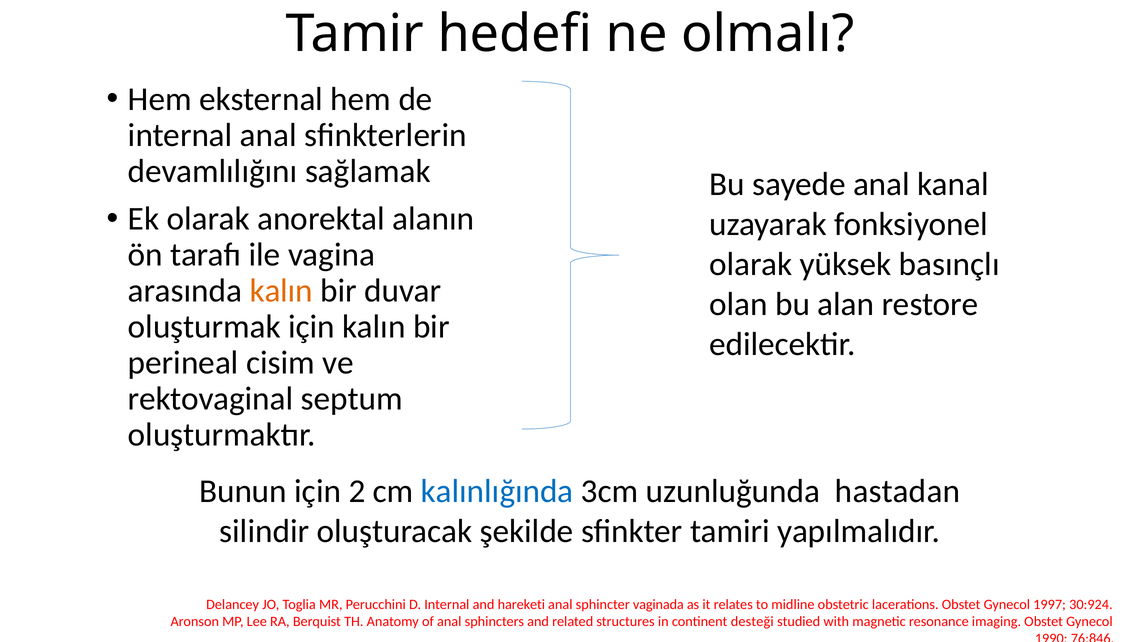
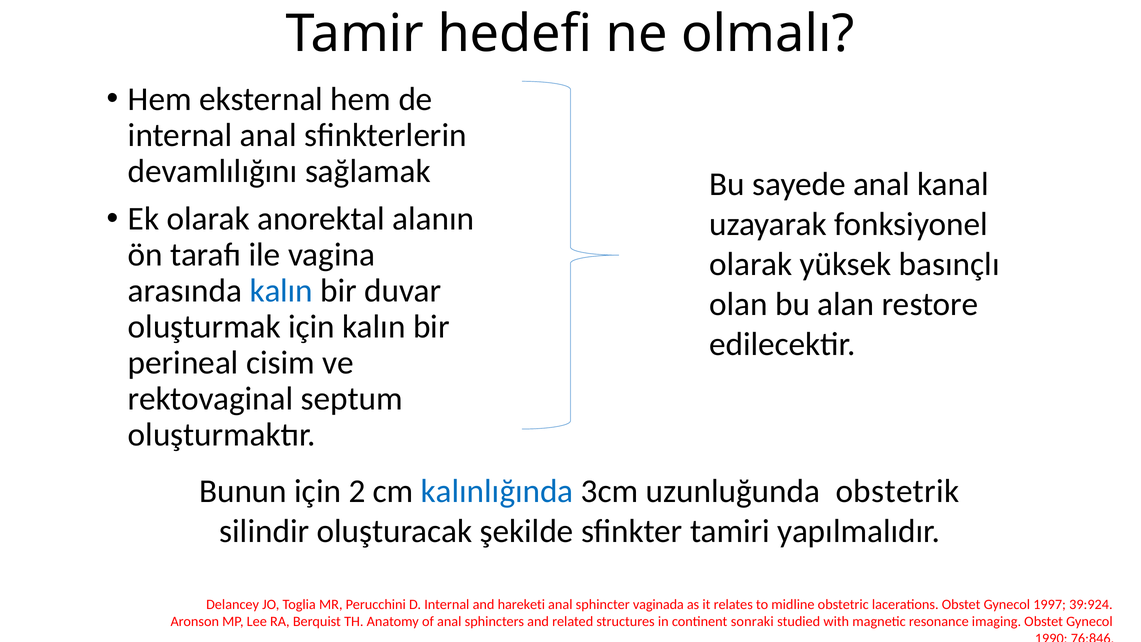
kalın colour: orange -> blue (281, 291)
hastadan: hastadan -> obstetrik (897, 491)
30:924: 30:924 -> 39:924 (1091, 604)
desteği: desteği -> sonraki (752, 621)
